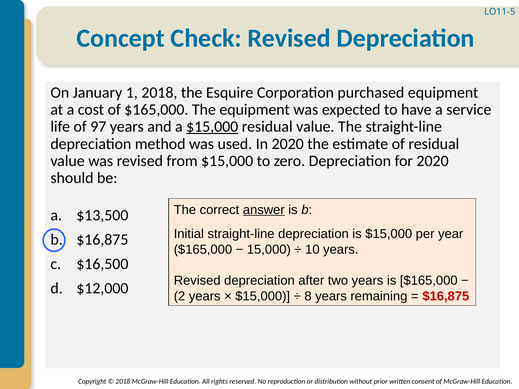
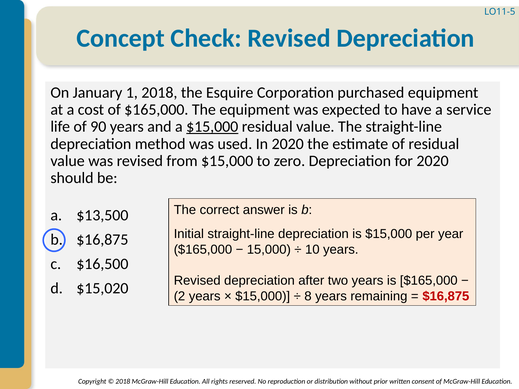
97: 97 -> 90 (98, 127)
answer underline: present -> none (264, 210)
$12,000: $12,000 -> $15,020 (102, 288)
